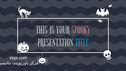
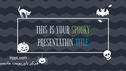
SPOOKY colour: pink -> light green (81, 30)
